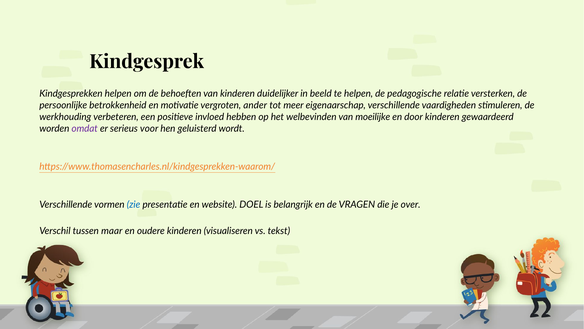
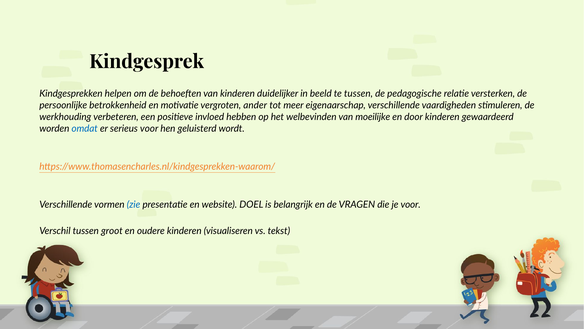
te helpen: helpen -> tussen (358, 94)
omdat colour: purple -> blue (85, 129)
je over: over -> voor (411, 204)
maar: maar -> groot (112, 231)
